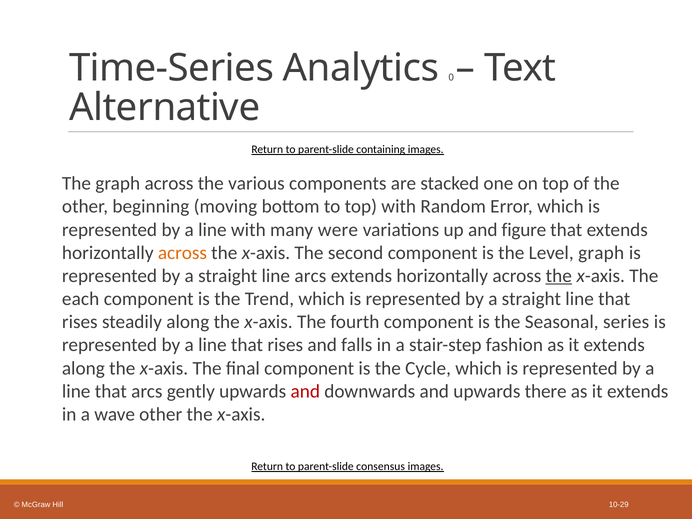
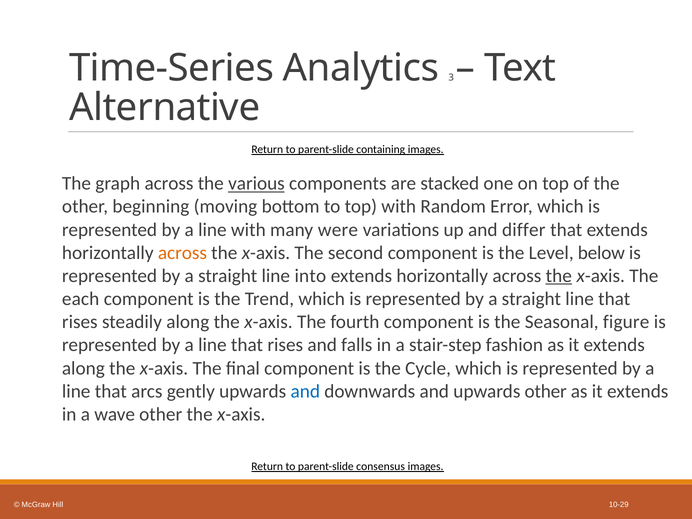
0: 0 -> 3 (451, 78)
various underline: none -> present (256, 184)
figure: figure -> differ (524, 230)
Level graph: graph -> below (601, 253)
line arcs: arcs -> into (310, 276)
series: series -> figure (626, 322)
and colour: red -> blue (305, 391)
upwards there: there -> other (546, 391)
